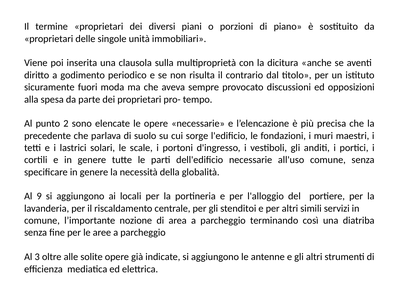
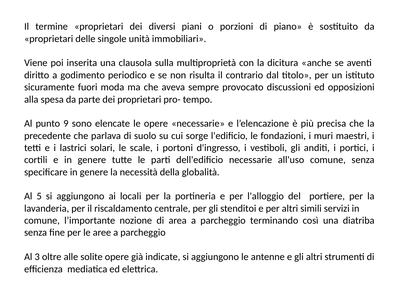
2: 2 -> 9 (66, 123)
9: 9 -> 5 (39, 196)
